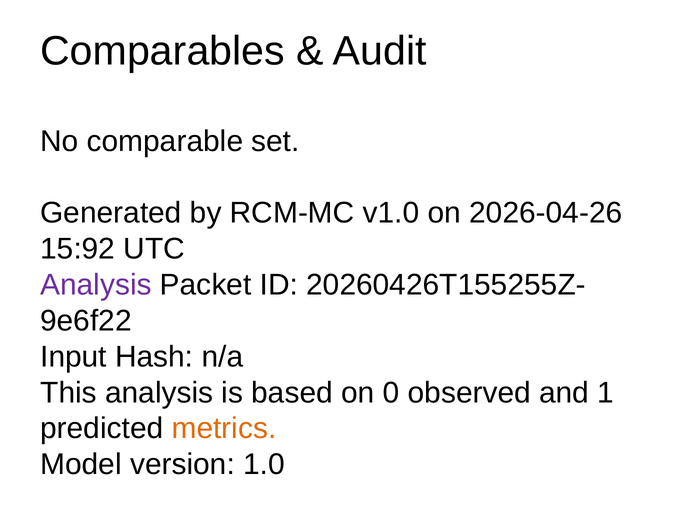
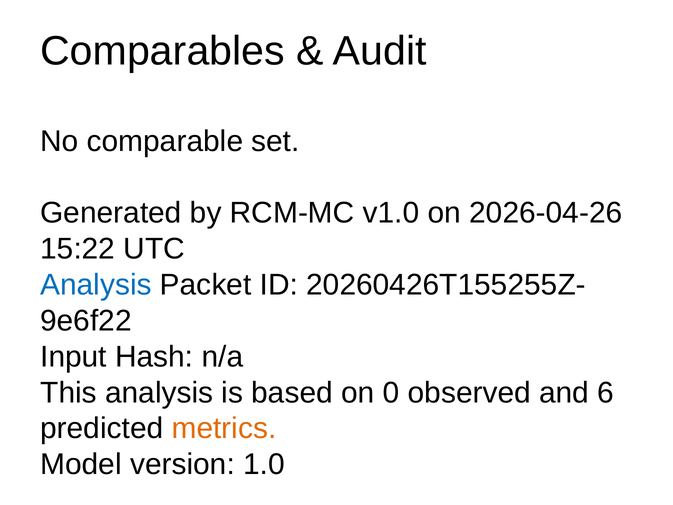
15:92: 15:92 -> 15:22 (78, 249)
Analysis colour: purple -> blue (96, 285)
1: 1 -> 6 (606, 392)
